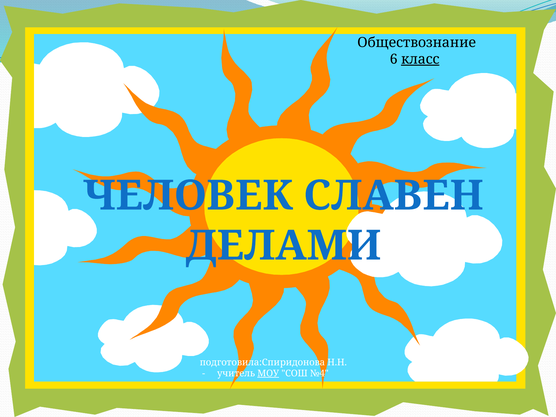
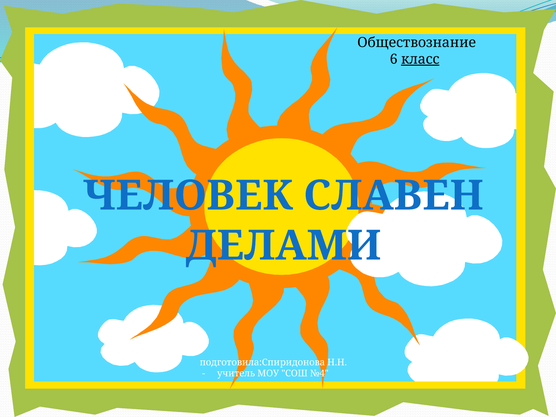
МОУ underline: present -> none (268, 373)
